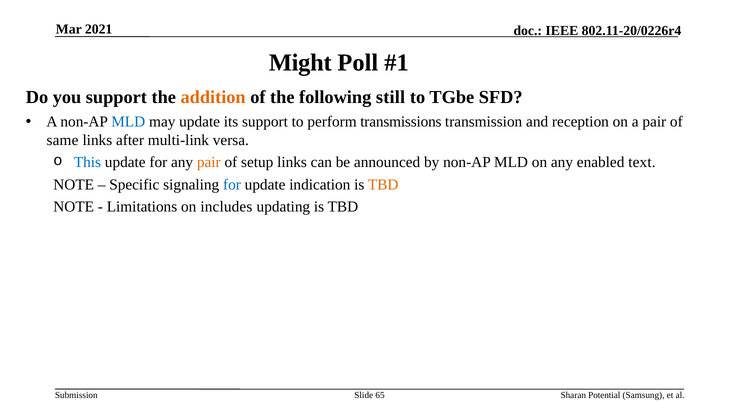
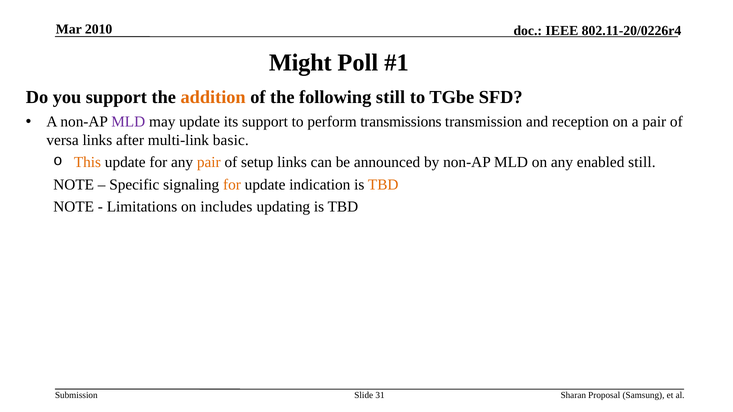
2021: 2021 -> 2010 (99, 29)
MLD colour: blue -> purple (128, 122)
same: same -> versa (63, 140)
versa: versa -> basic (231, 140)
This colour: blue -> orange (87, 163)
enabled text: text -> still (642, 163)
for colour: blue -> orange (232, 185)
65: 65 -> 31 (380, 395)
Potential: Potential -> Proposal (604, 395)
